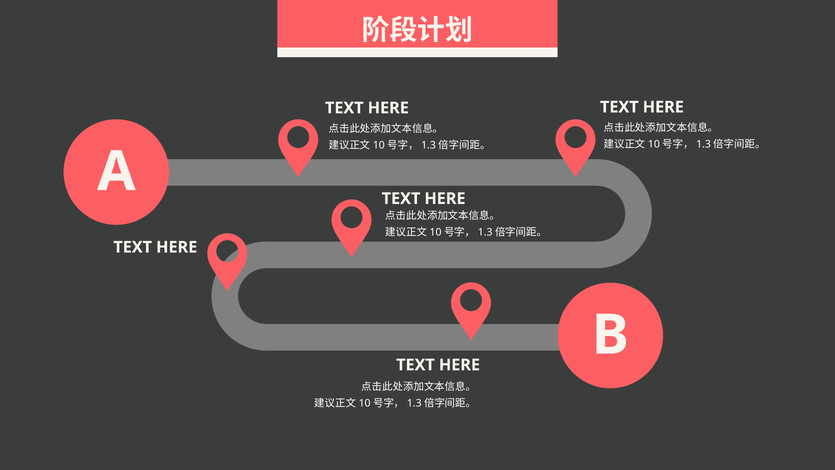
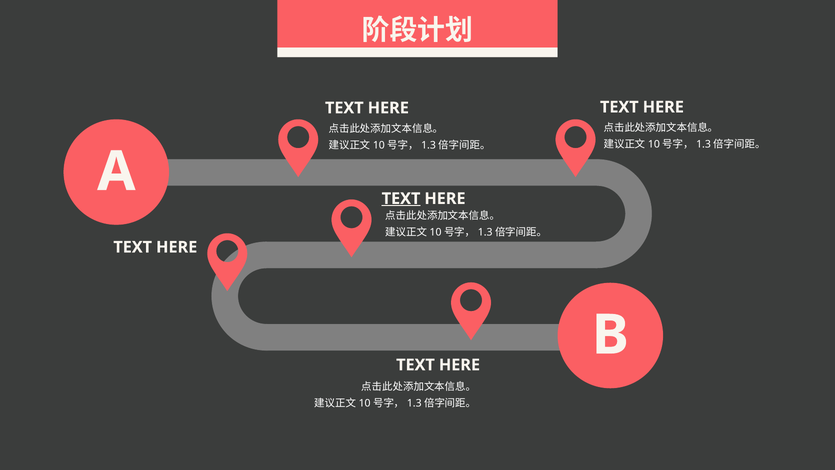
TEXT underline: none -> present (401, 198)
